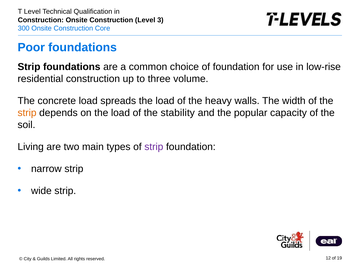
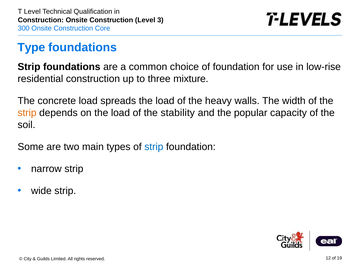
Poor: Poor -> Type (31, 47)
volume: volume -> mixture (191, 79)
Living: Living -> Some (31, 147)
strip colour: purple -> blue (154, 147)
